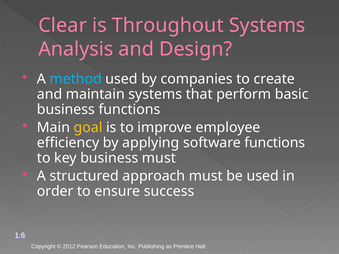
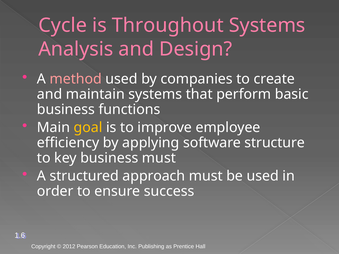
Clear: Clear -> Cycle (63, 25)
method colour: light blue -> pink (76, 79)
software functions: functions -> structure (275, 143)
